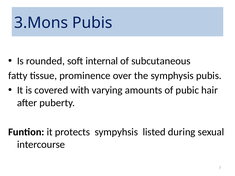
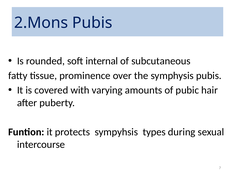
3.Mons: 3.Mons -> 2.Mons (41, 23)
listed: listed -> types (154, 132)
